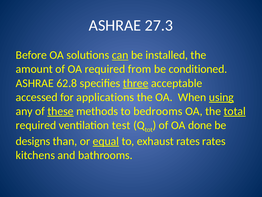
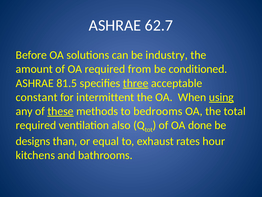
27.3: 27.3 -> 62.7 (159, 25)
can underline: present -> none (120, 55)
installed: installed -> industry (167, 55)
62.8: 62.8 -> 81.5 (67, 83)
accessed: accessed -> constant (37, 97)
applications: applications -> intermittent (105, 97)
total underline: present -> none (235, 111)
test: test -> also (121, 125)
equal underline: present -> none (106, 141)
rates rates: rates -> hour (214, 141)
